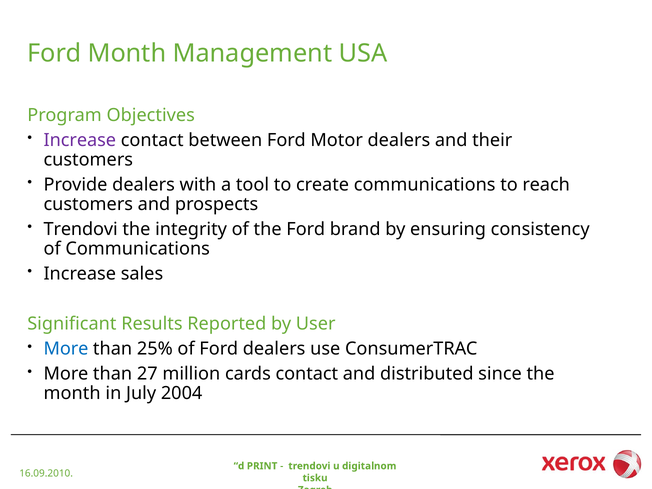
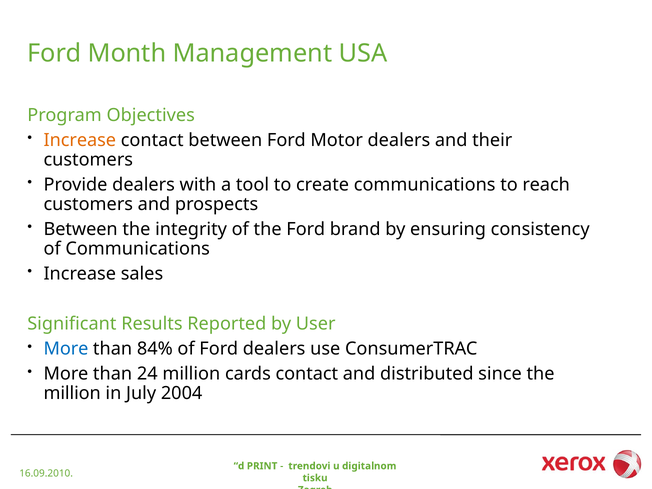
Increase colour: purple -> orange (80, 140)
Trendovi: Trendovi -> Between (81, 229)
25%: 25% -> 84% (155, 349)
27: 27 -> 24 (147, 374)
month: month -> million (72, 393)
